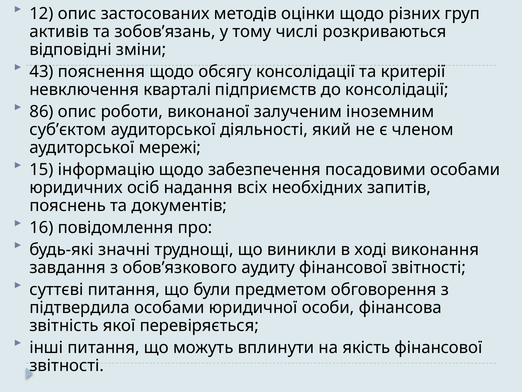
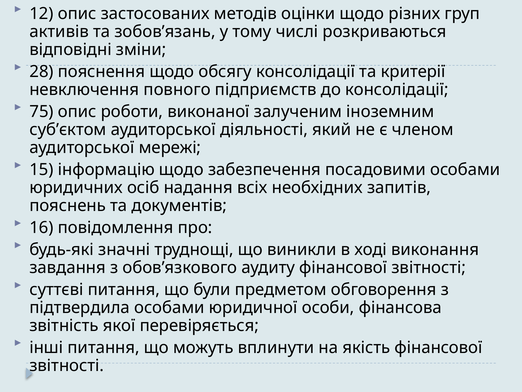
43: 43 -> 28 (42, 72)
кварталі: кварталі -> повного (177, 90)
86: 86 -> 75 (42, 112)
